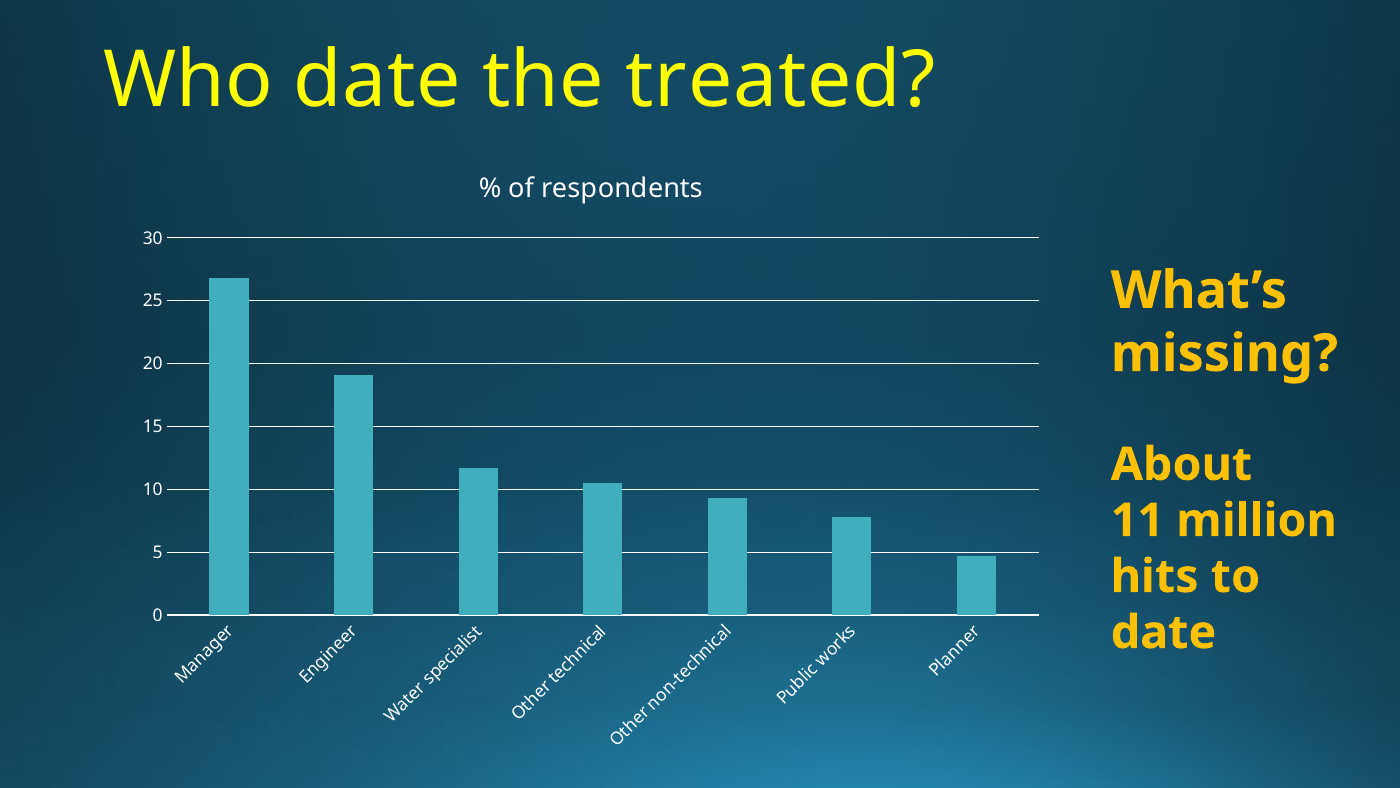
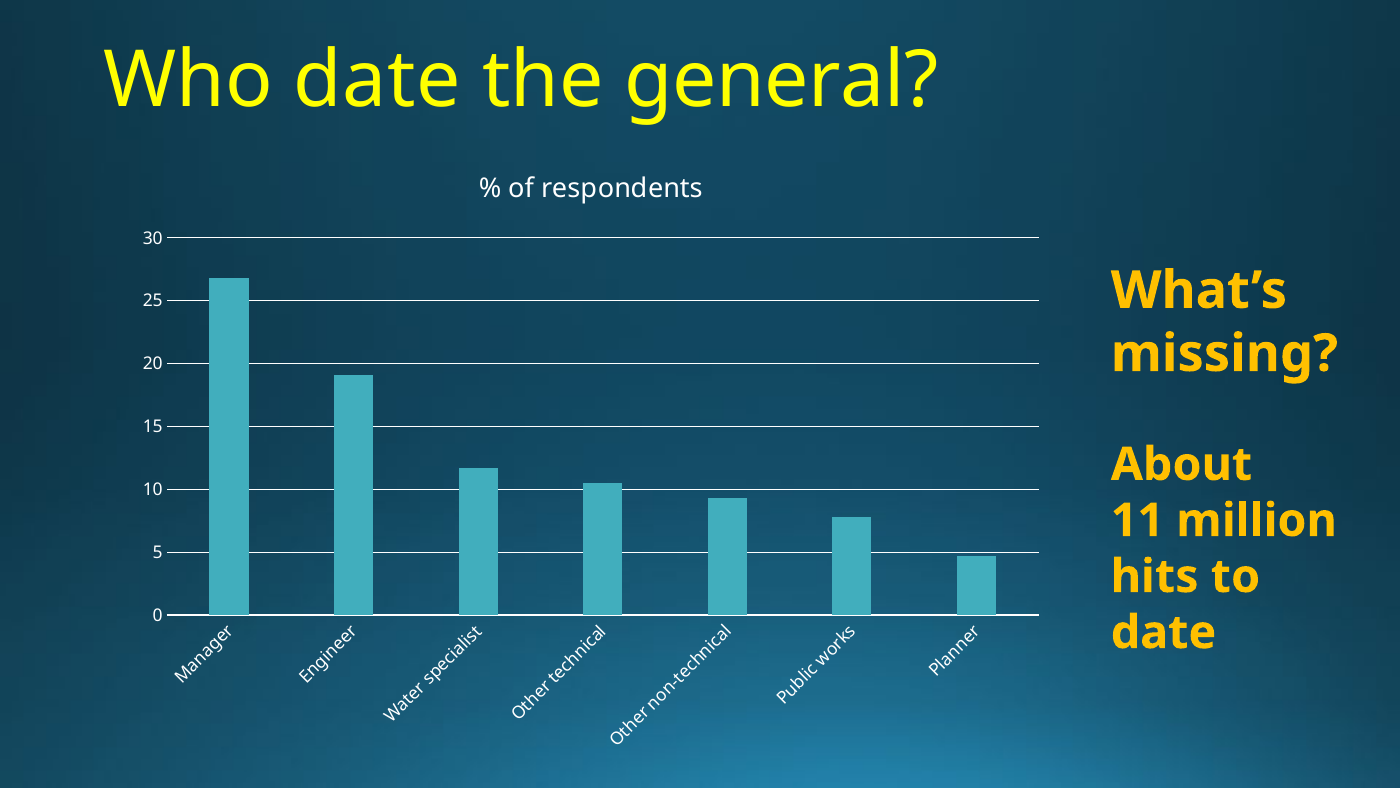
treated: treated -> general (781, 80)
